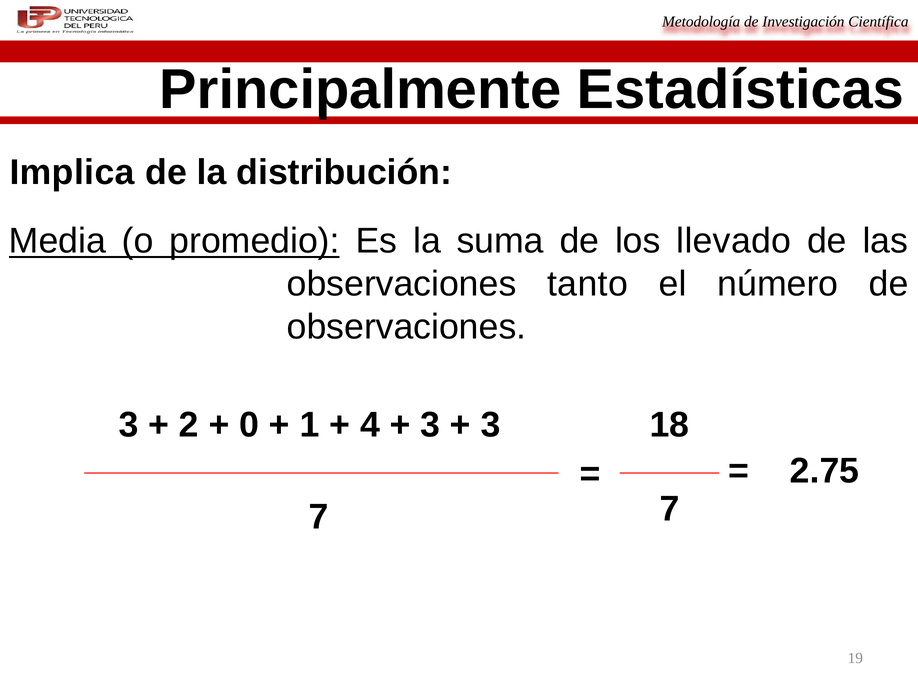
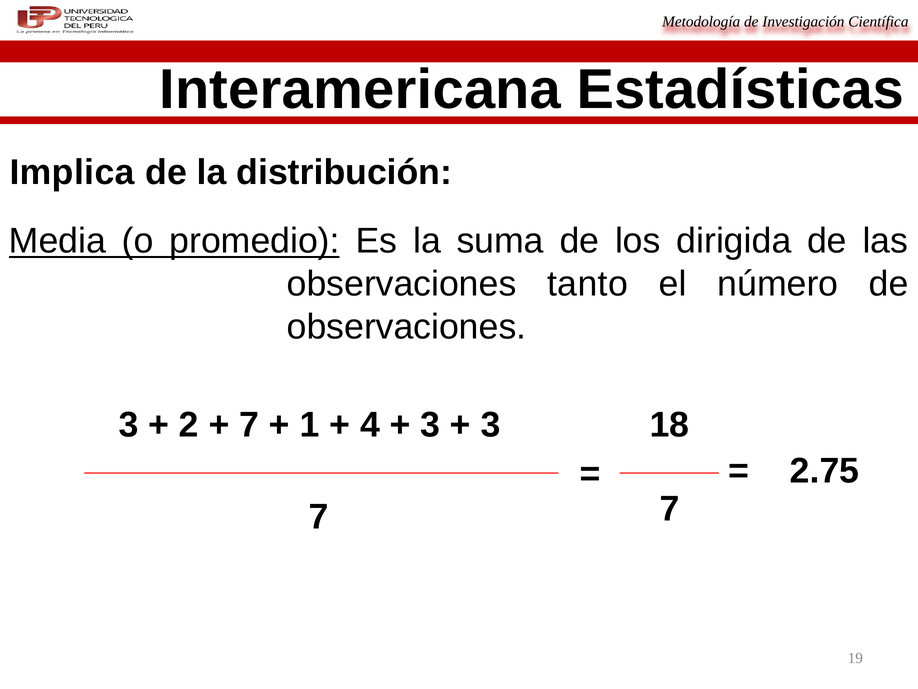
Principalmente: Principalmente -> Interamericana (360, 90)
llevado: llevado -> dirigida (734, 241)
0: 0 -> 7 (249, 425)
